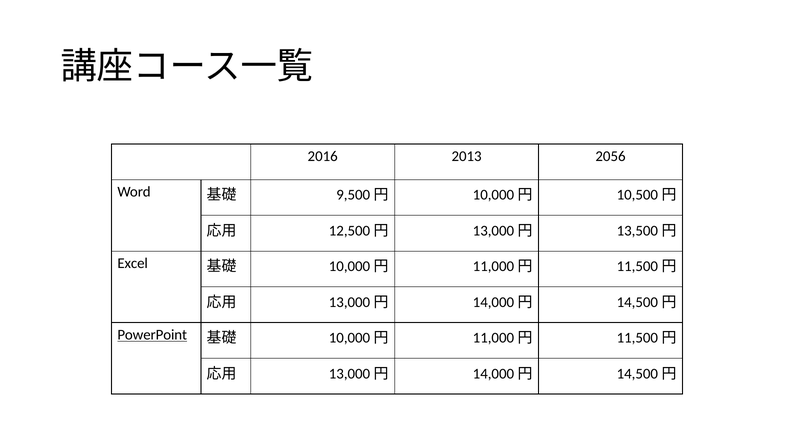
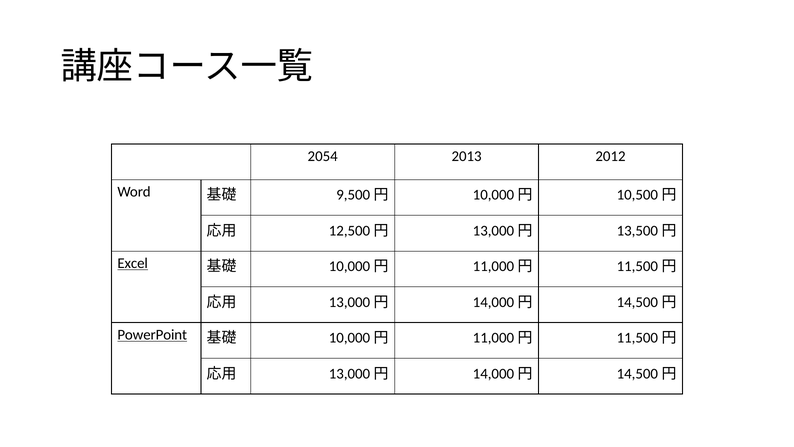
2016: 2016 -> 2054 (323, 156)
2056: 2056 -> 2012 (611, 156)
Excel underline: none -> present (133, 263)
